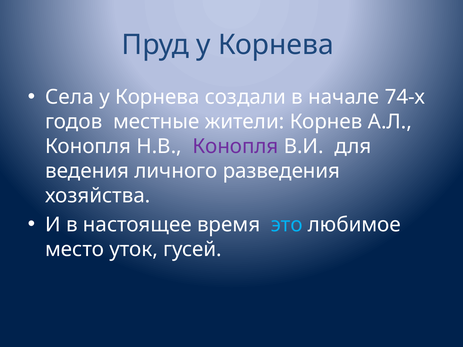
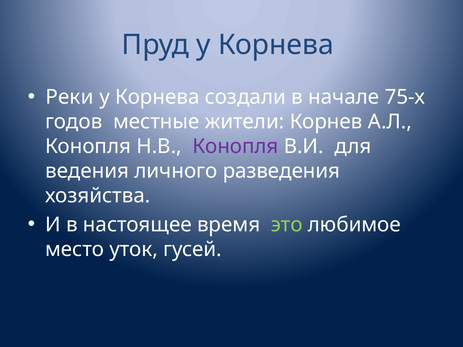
Села: Села -> Реки (70, 97)
74-х: 74-х -> 75-х (405, 97)
это colour: light blue -> light green (287, 225)
